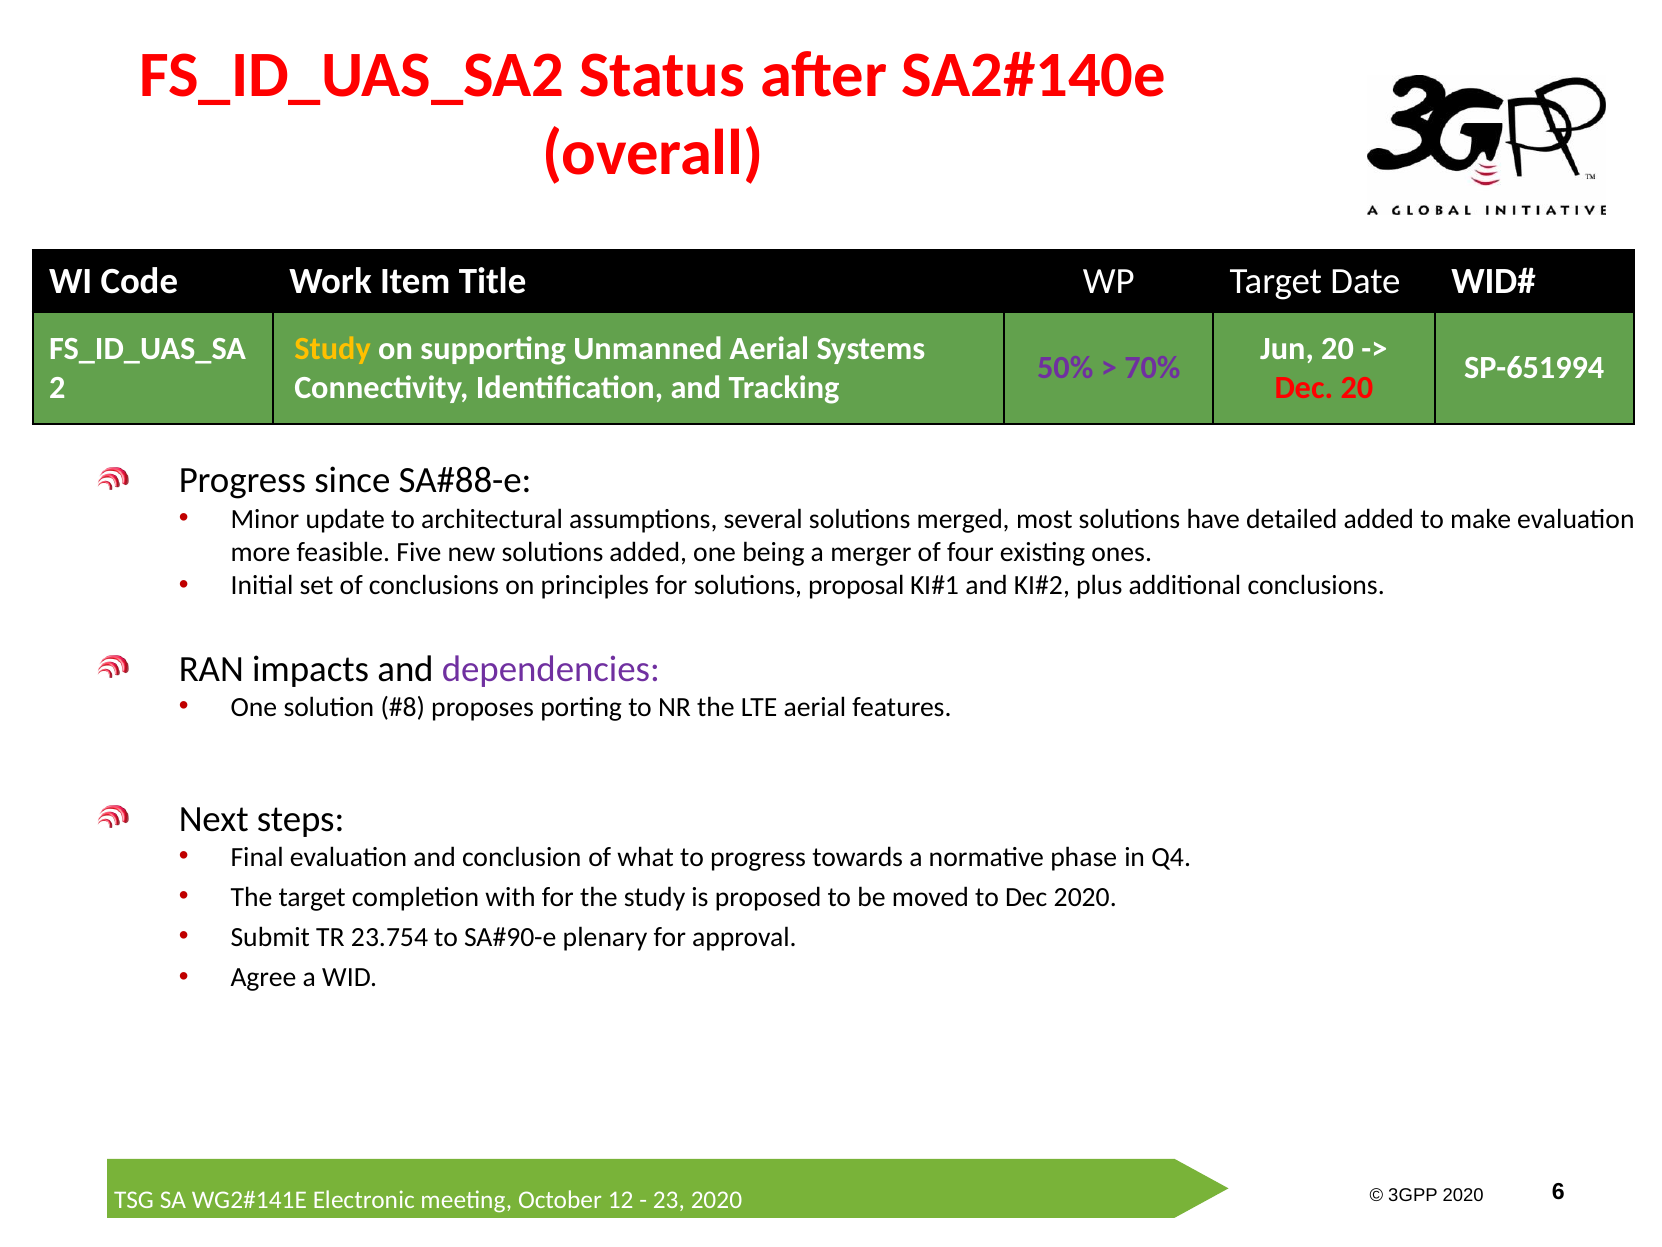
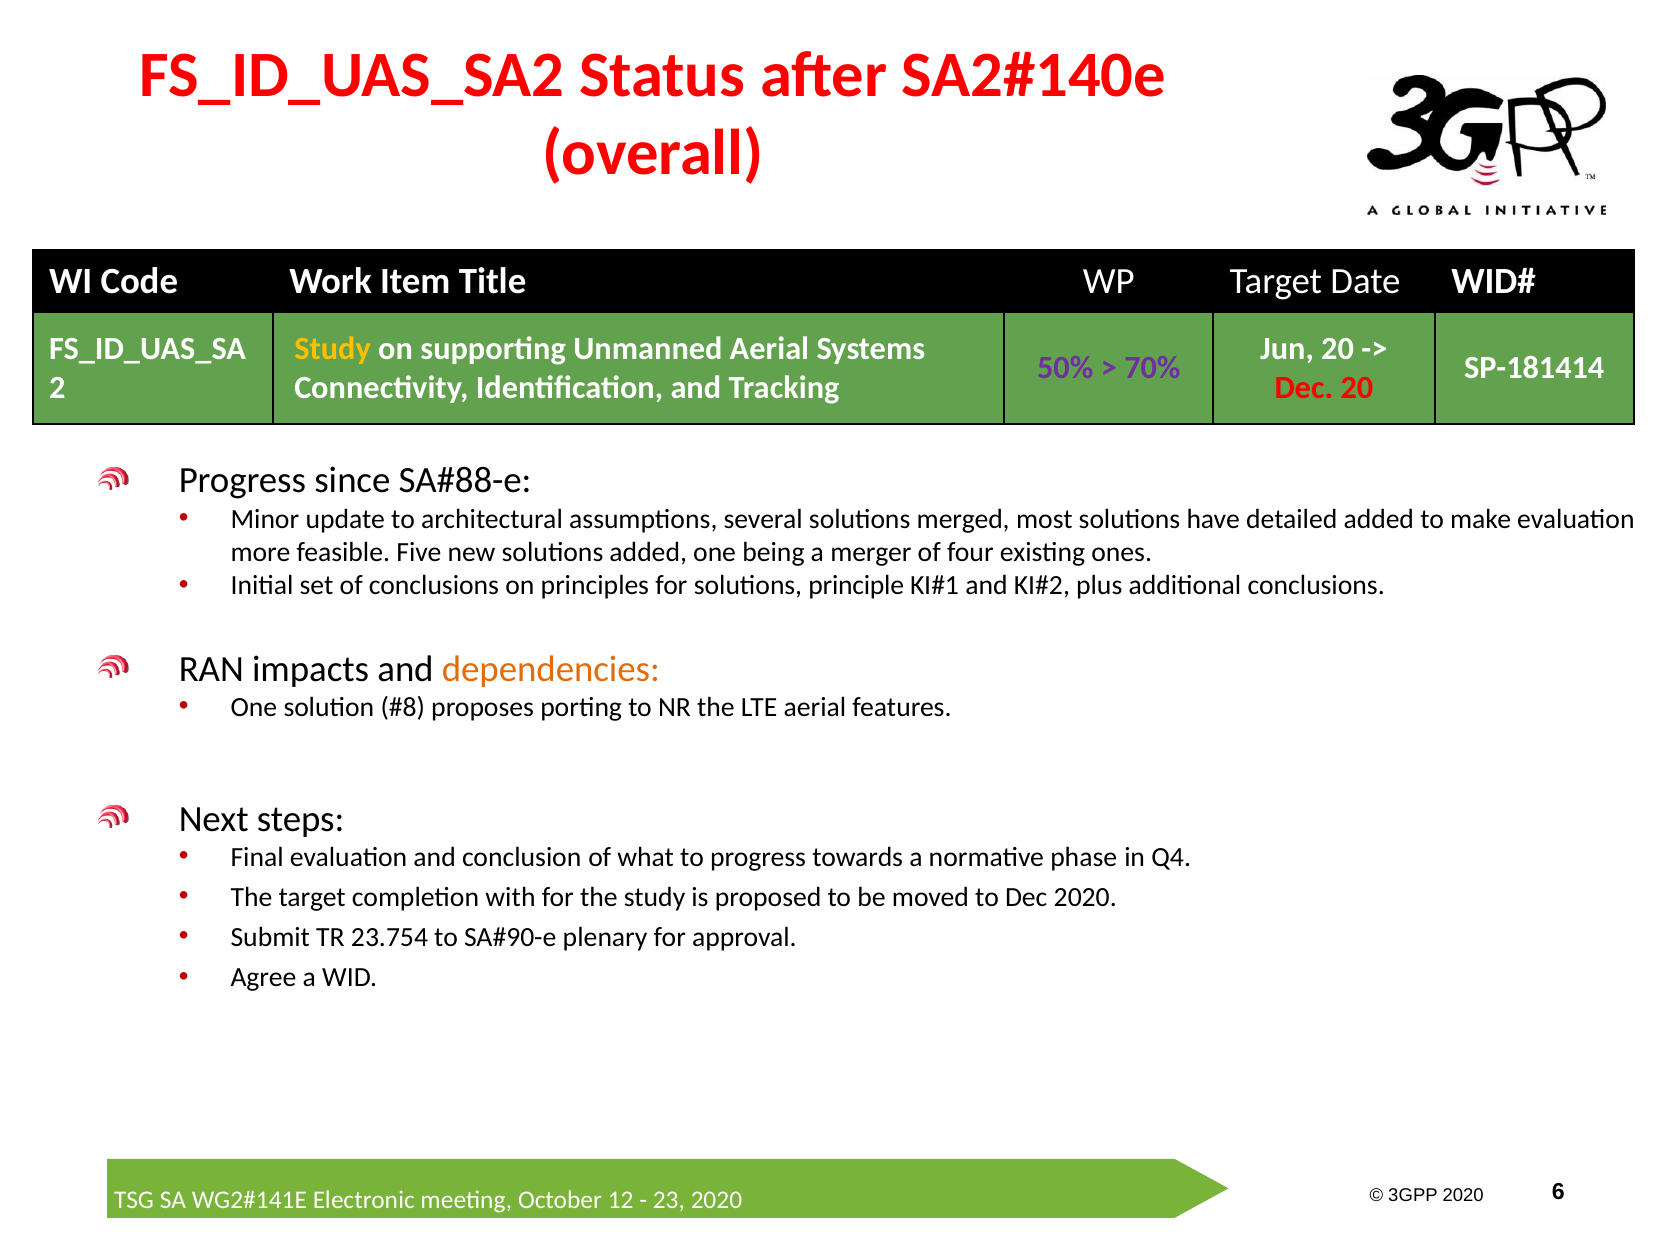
SP-651994: SP-651994 -> SP-181414 (1534, 368)
proposal: proposal -> principle (856, 585)
dependencies colour: purple -> orange (551, 669)
